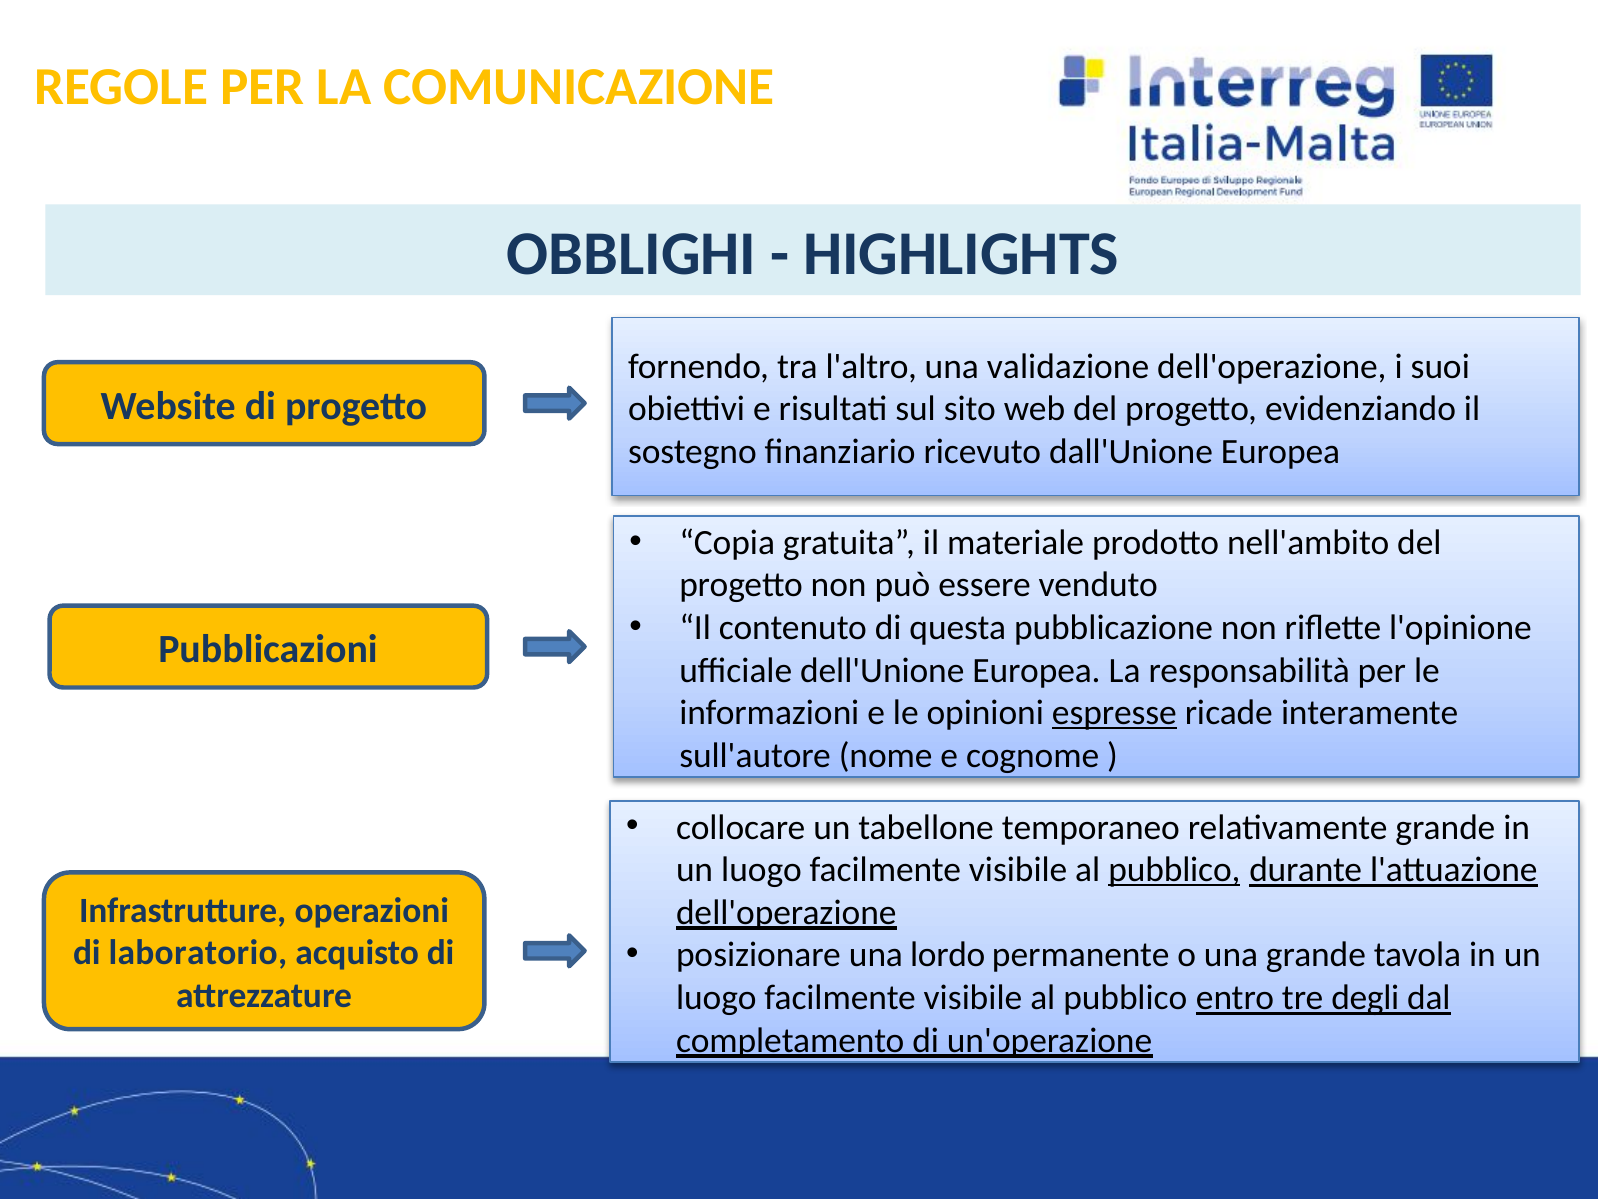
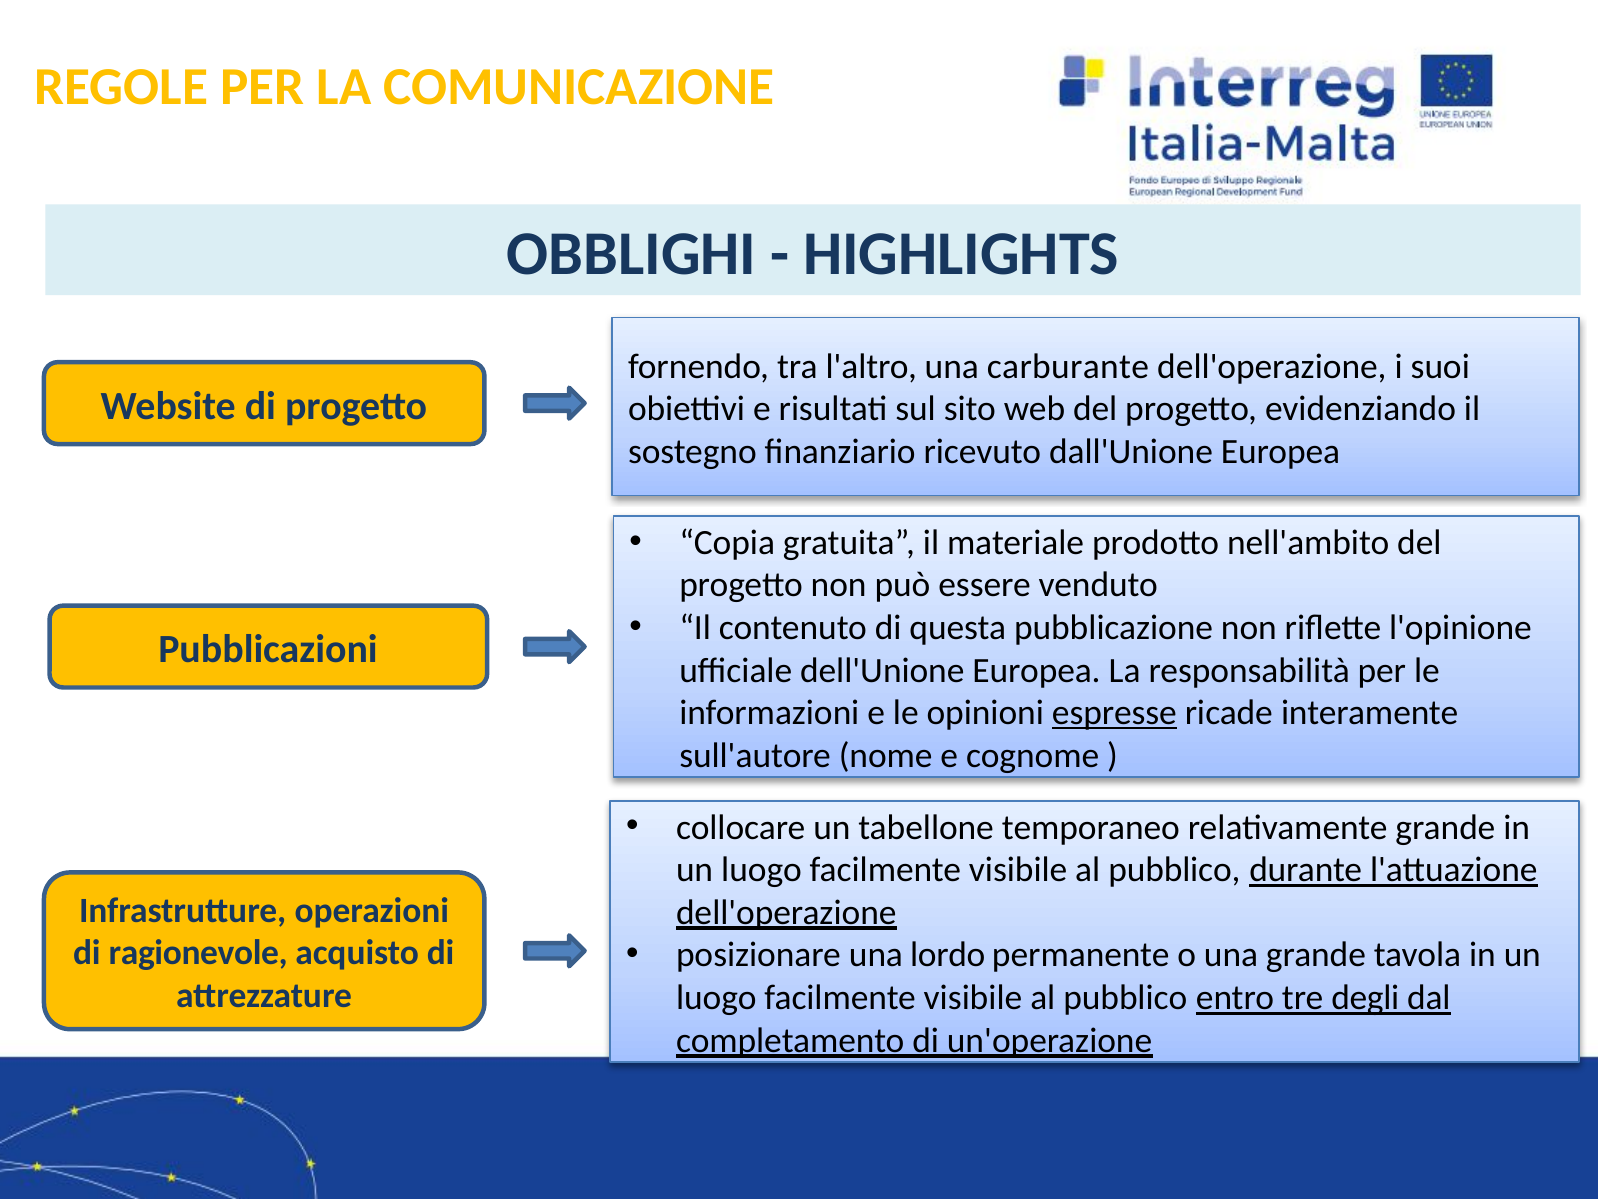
validazione: validazione -> carburante (1068, 366)
pubblico underline: present -> none (1174, 870)
laboratorio: laboratorio -> ragionevole (198, 953)
